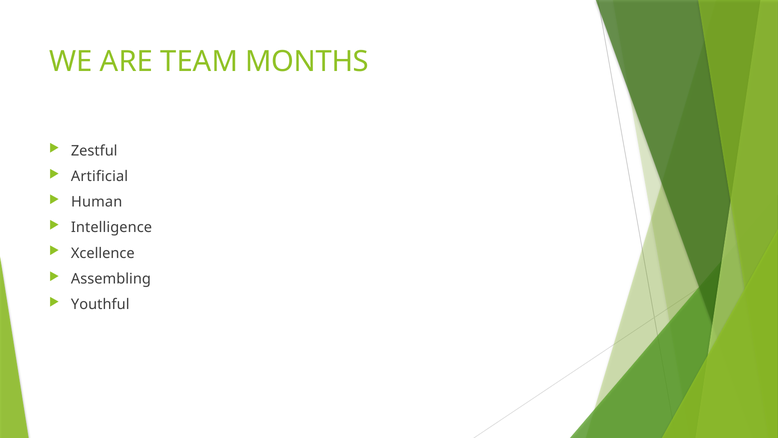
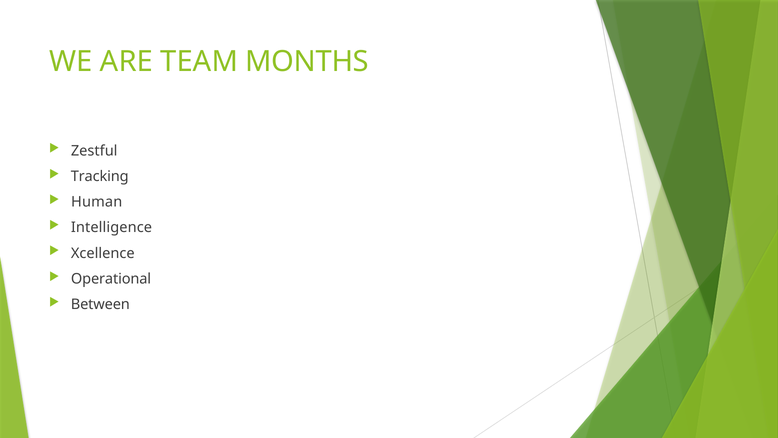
Artificial: Artificial -> Tracking (100, 176)
Assembling: Assembling -> Operational (111, 279)
Youthful: Youthful -> Between (100, 304)
